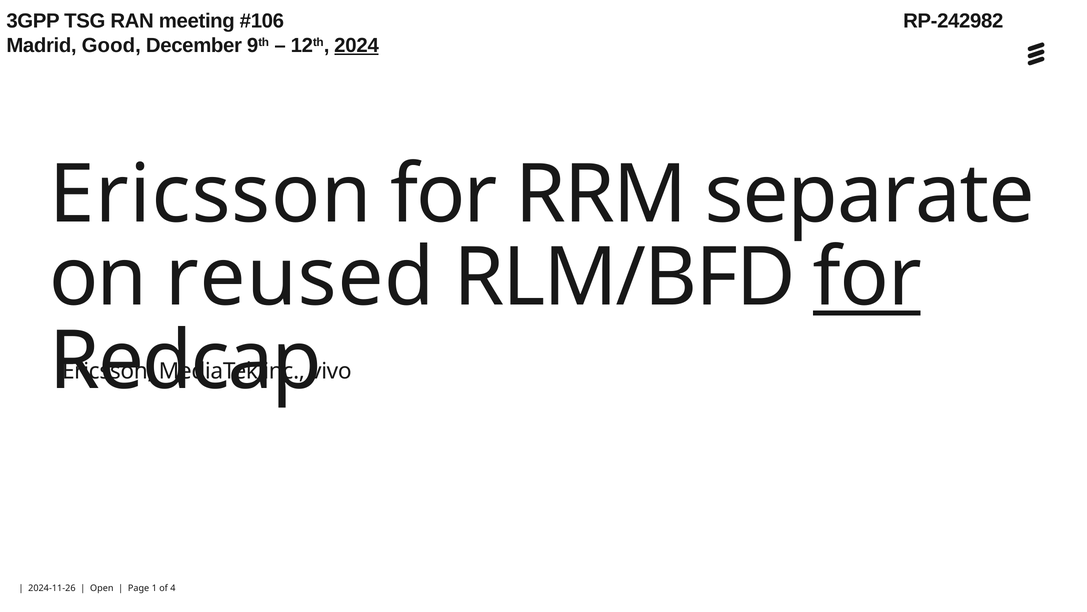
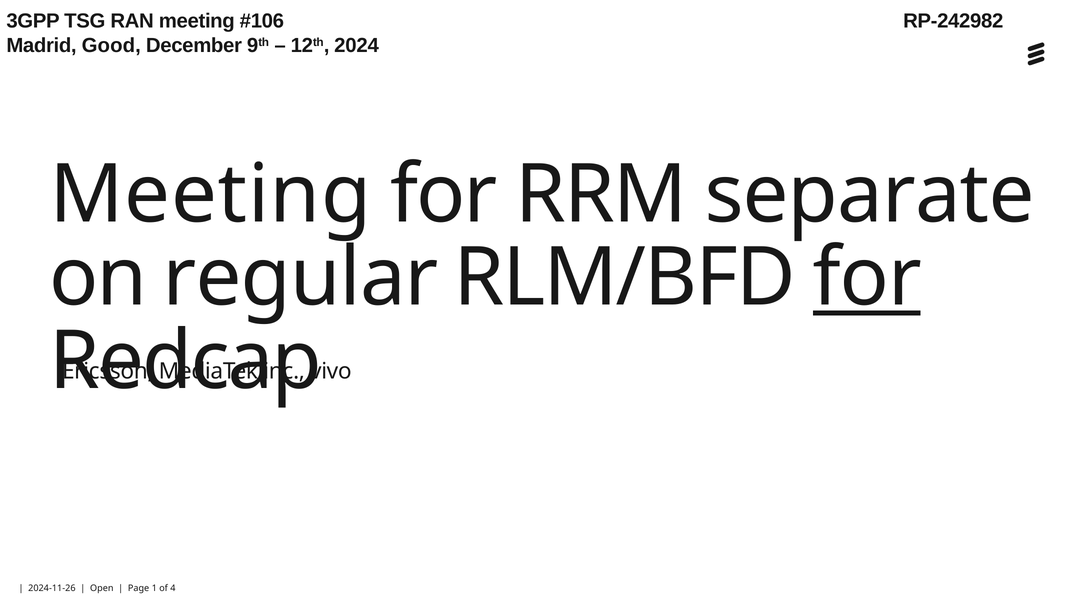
2024 underline: present -> none (357, 45)
Ericsson: Ericsson -> Meeting (210, 194)
reused: reused -> regular (301, 278)
